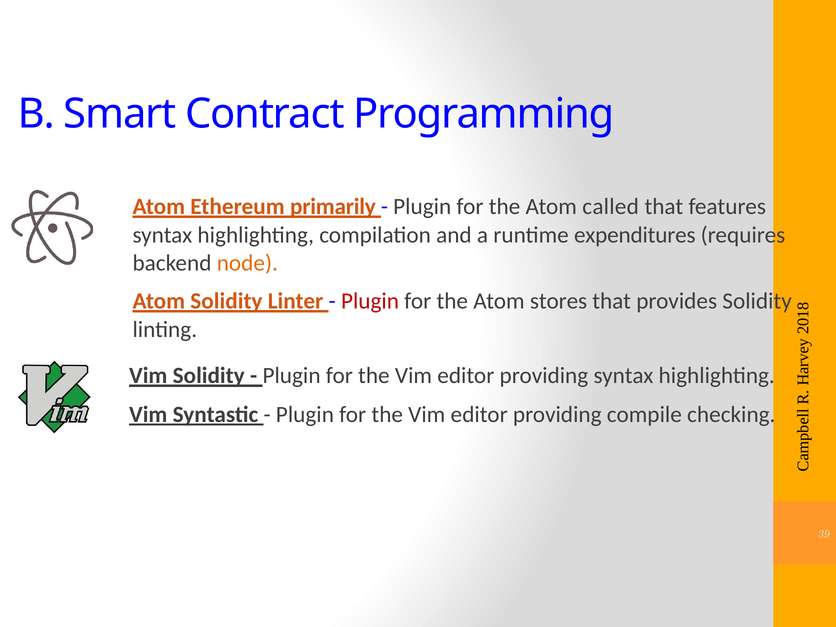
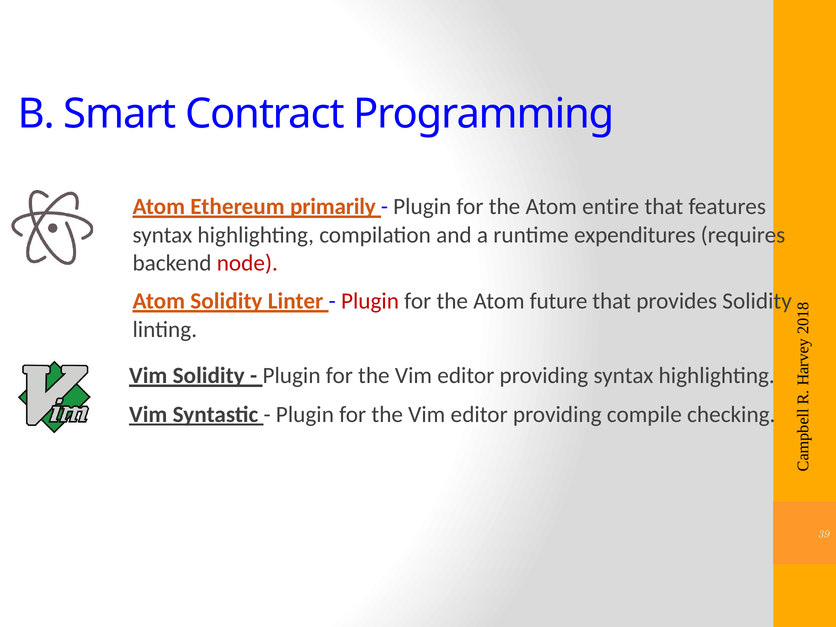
called: called -> entire (611, 207)
node colour: orange -> red (247, 263)
stores: stores -> future (559, 301)
